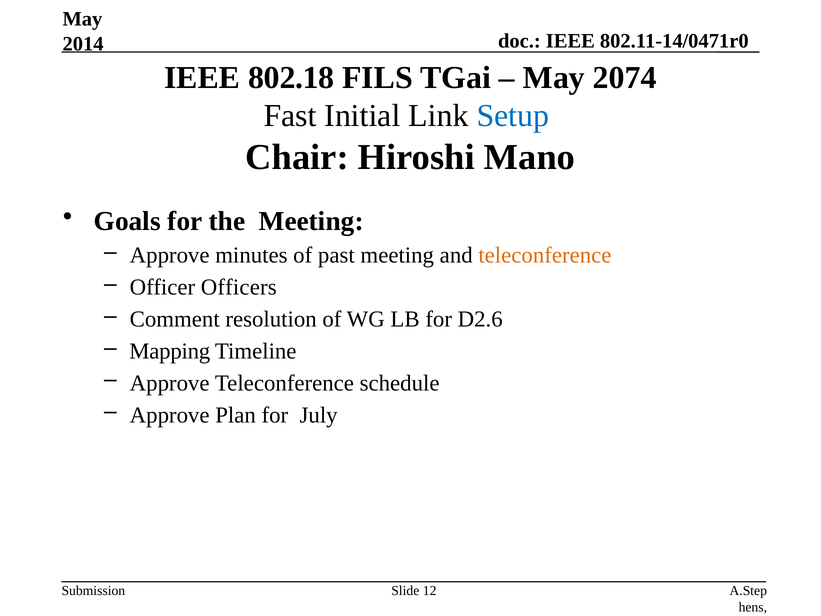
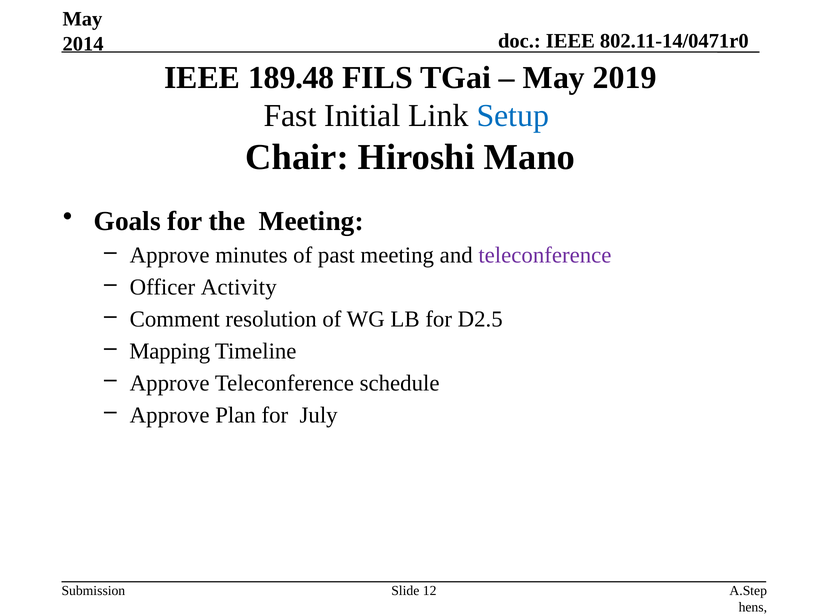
802.18: 802.18 -> 189.48 (291, 77)
2074: 2074 -> 2019 (625, 77)
teleconference colour: orange -> purple (545, 255)
Officers: Officers -> Activity (239, 287)
D2.6: D2.6 -> D2.5 (480, 319)
